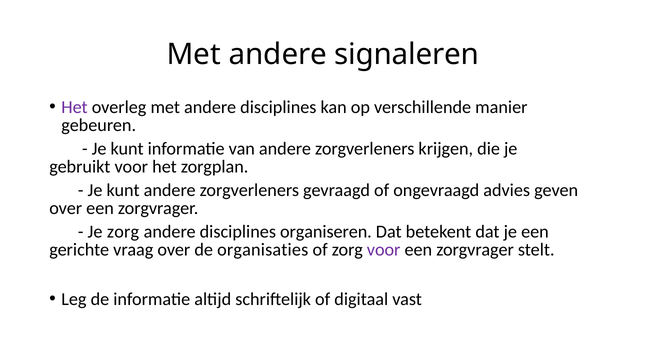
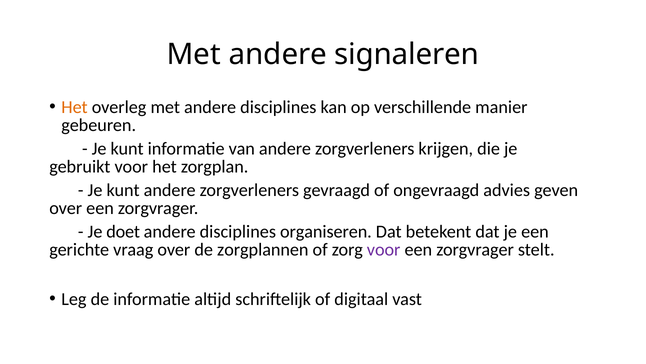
Het colour: purple -> orange (75, 107)
Je zorg: zorg -> doet (123, 232)
organisaties: organisaties -> zorgplannen (263, 249)
